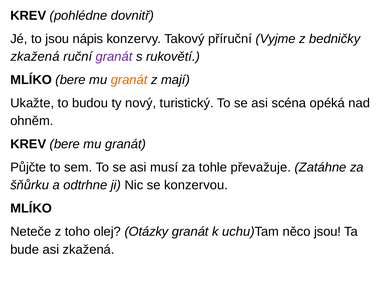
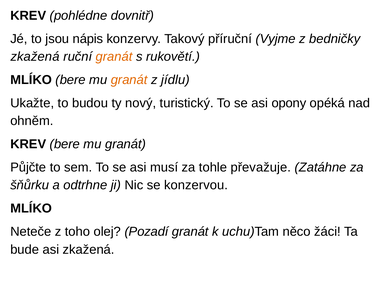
granát colour: purple -> orange (114, 57)
mají: mají -> jídlu (175, 80)
scéna: scéna -> opony (289, 103)
Otázky: Otázky -> Pozadí (147, 232)
něco jsou: jsou -> žáci (328, 232)
